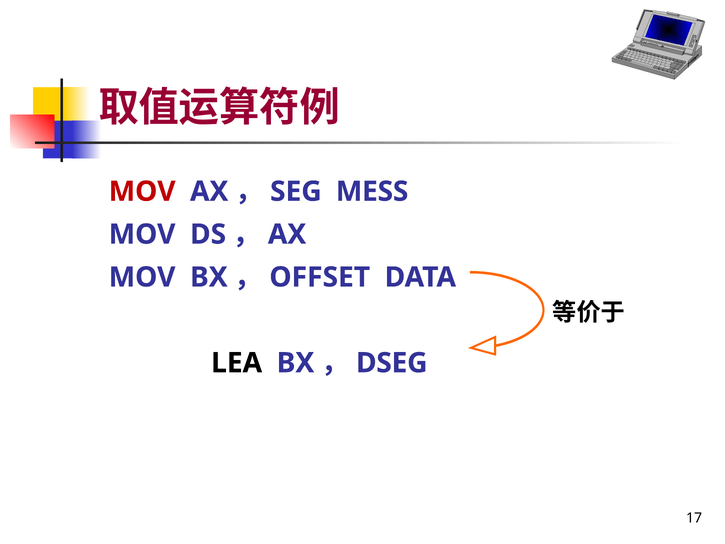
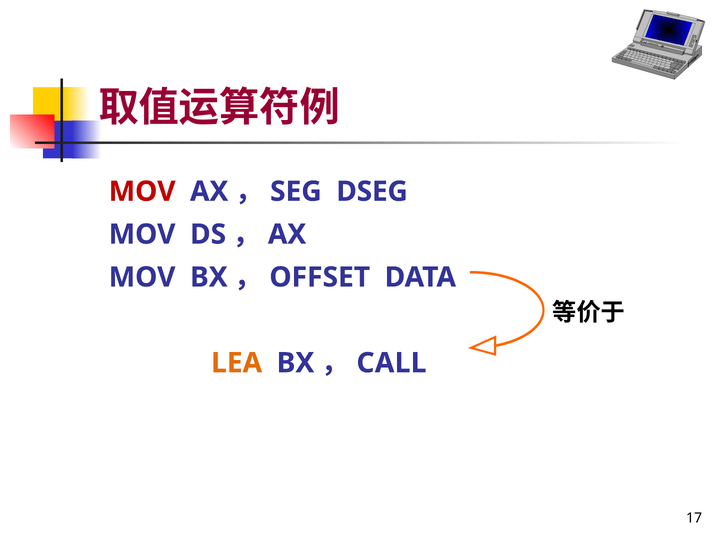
MESS: MESS -> DSEG (372, 191)
LEA colour: black -> orange (237, 363)
DSEG: DSEG -> CALL (391, 363)
